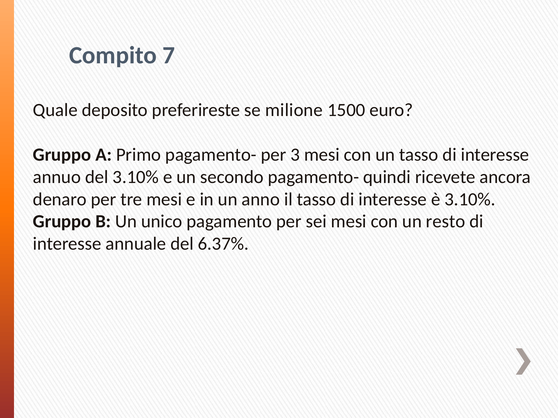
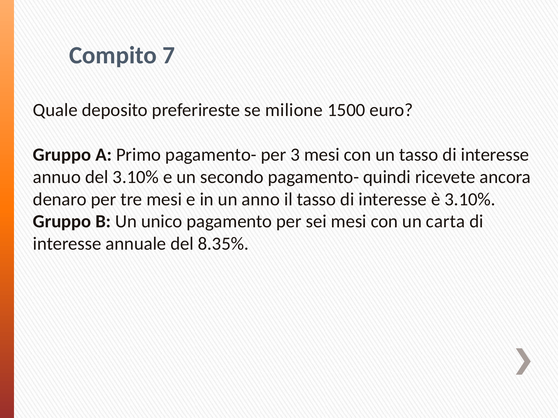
resto: resto -> carta (446, 222)
6.37%: 6.37% -> 8.35% (223, 244)
